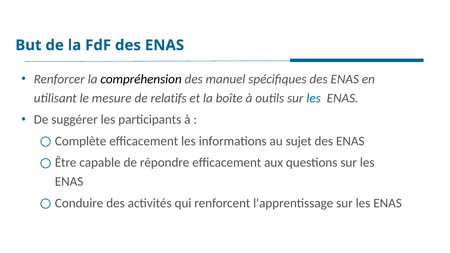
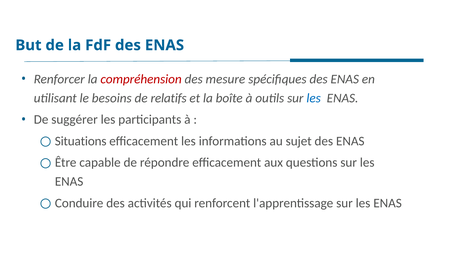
compréhension colour: black -> red (141, 79)
manuel: manuel -> mesure (225, 79)
mesure: mesure -> besoins (112, 98)
Complète: Complète -> Situations (81, 141)
